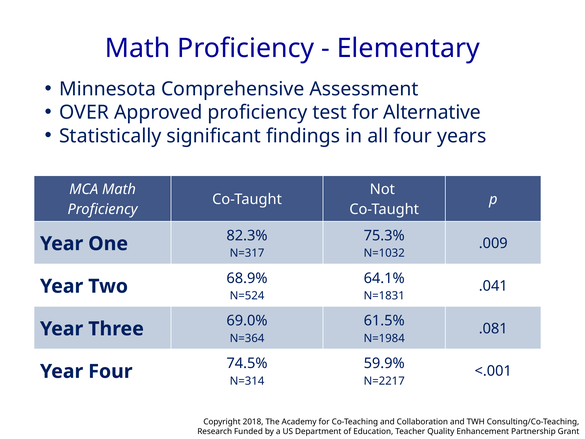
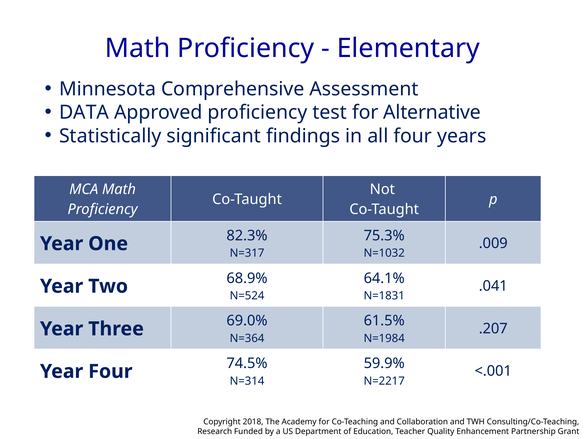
OVER: OVER -> DATA (84, 112)
.081: .081 -> .207 (493, 328)
